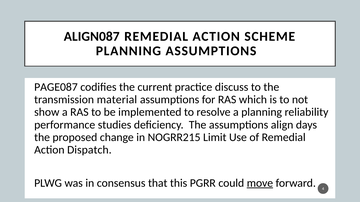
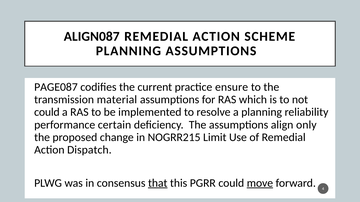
discuss: discuss -> ensure (232, 87)
show: show -> could (47, 112)
studies: studies -> certain (115, 125)
days: days -> only (306, 125)
that underline: none -> present (158, 183)
